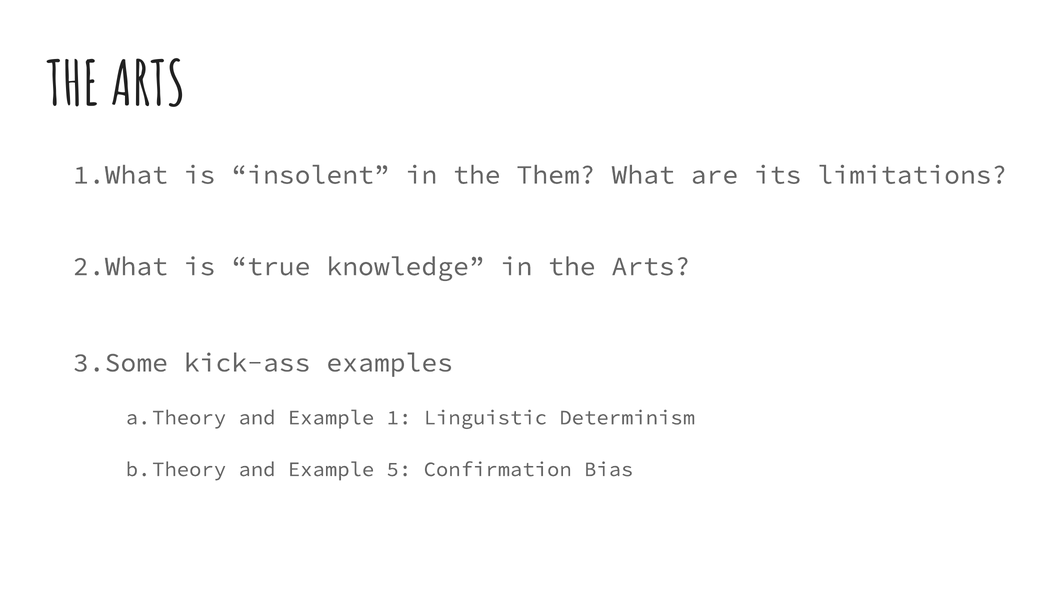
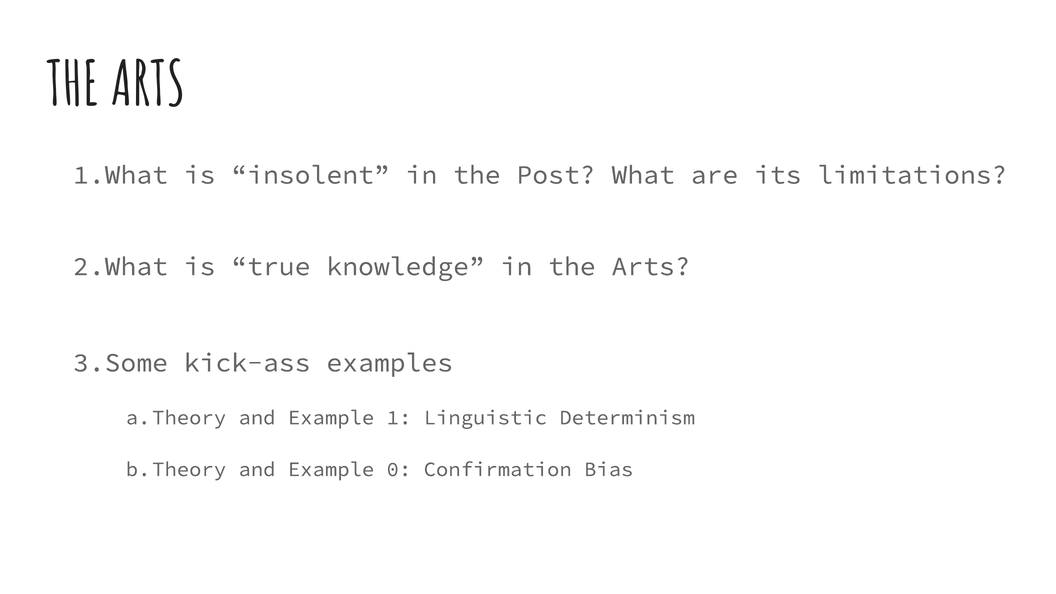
Them: Them -> Post (556, 175)
5: 5 -> 0 (399, 469)
